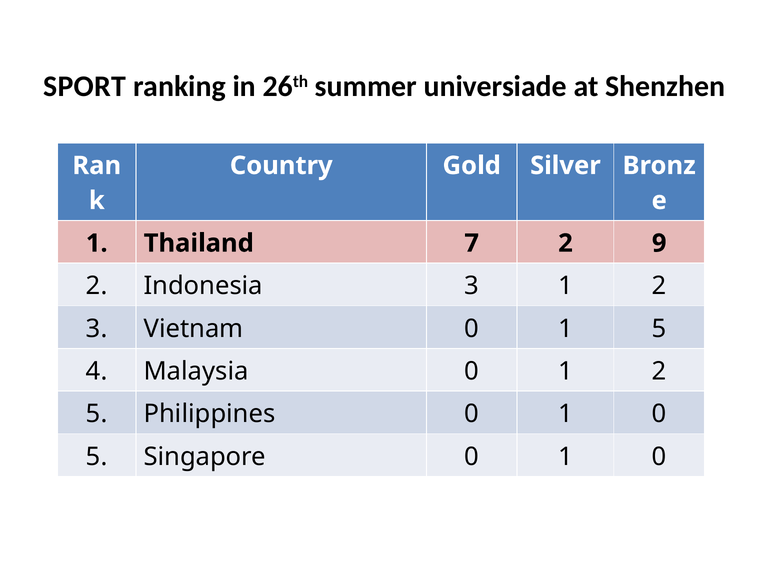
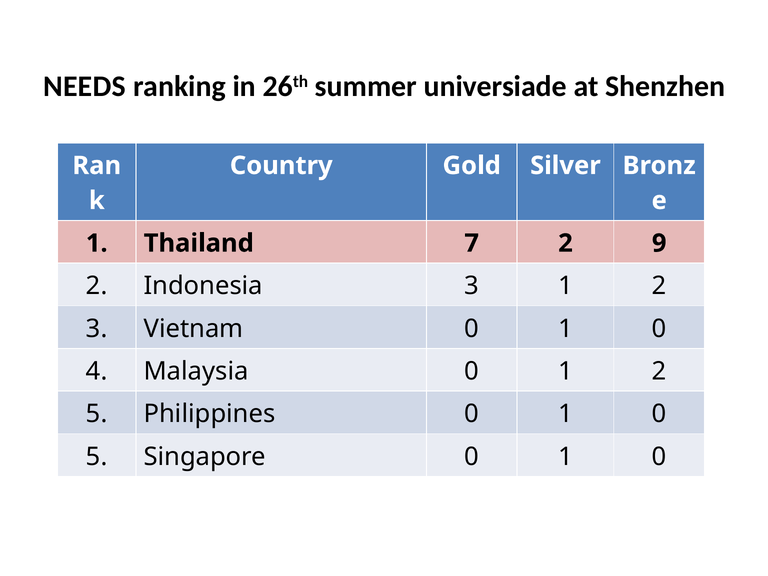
SPORT: SPORT -> NEEDS (85, 86)
Vietnam 0 1 5: 5 -> 0 (659, 329)
